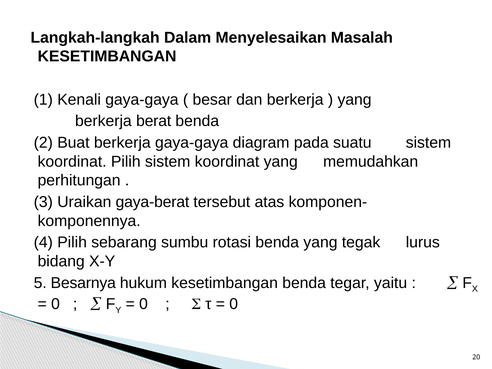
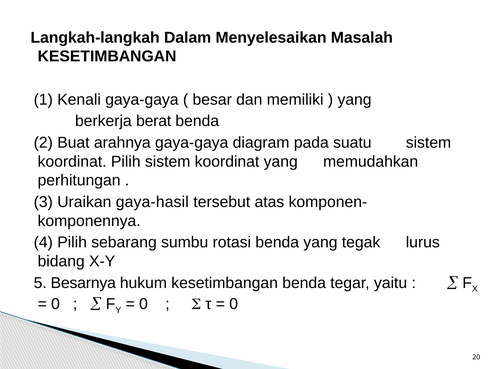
dan berkerja: berkerja -> memiliki (295, 100)
Buat berkerja: berkerja -> arahnya (122, 143)
gaya-berat: gaya-berat -> gaya-hasil (152, 202)
